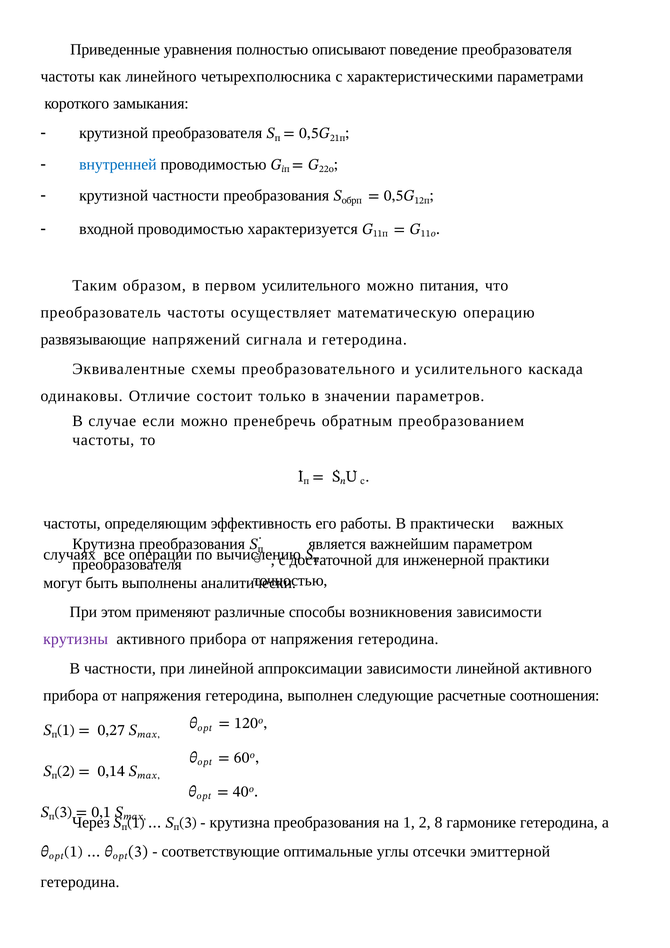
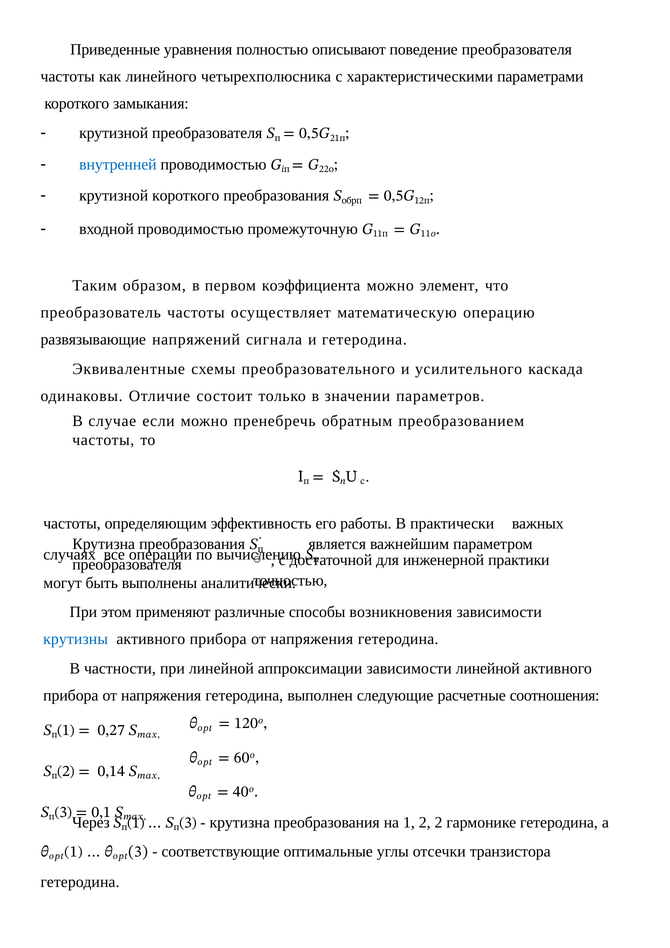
крутизной частности: частности -> короткого (186, 196)
характеризуется: характеризуется -> промежуточную (303, 229)
первом усилительного: усилительного -> коэффициента (311, 285)
питания: питания -> элемент (449, 285)
крутизны colour: purple -> blue (76, 639)
2 8: 8 -> 2 (438, 823)
эмиттерной: эмиттерной -> транзистора (510, 852)
